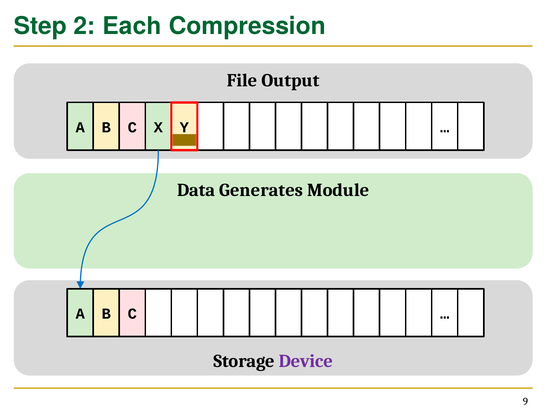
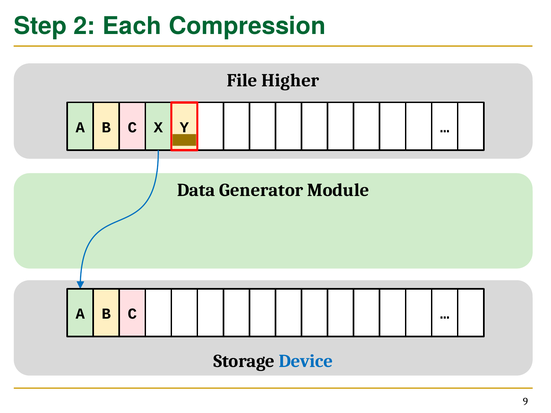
Output: Output -> Higher (290, 80)
Generates: Generates -> Generator (261, 190)
Device colour: purple -> blue (306, 361)
